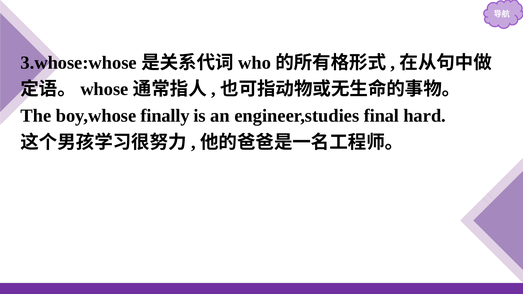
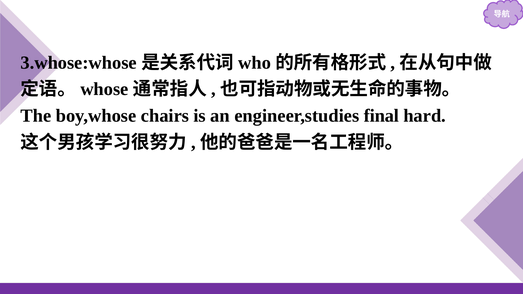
finally: finally -> chairs (165, 116)
